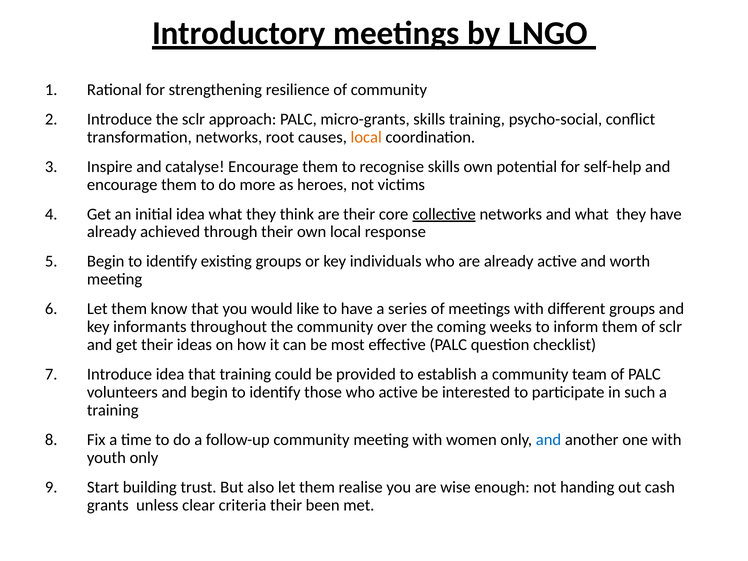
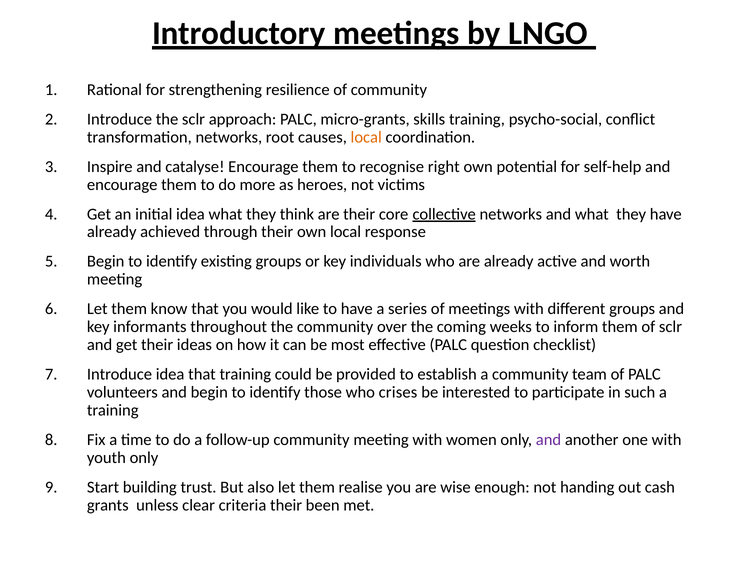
recognise skills: skills -> right (444, 167)
who active: active -> crises (398, 392)
and colour: blue -> purple (549, 440)
